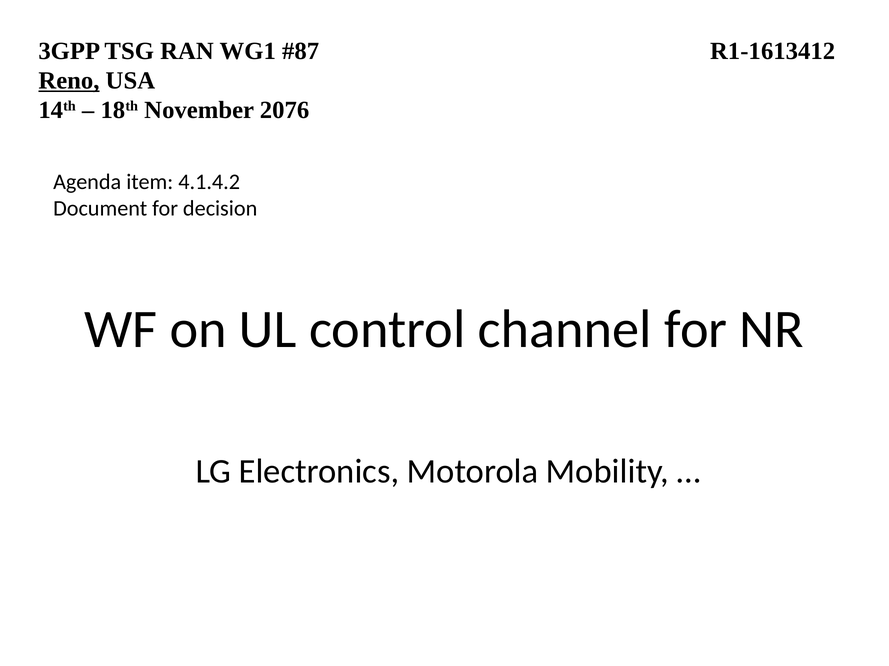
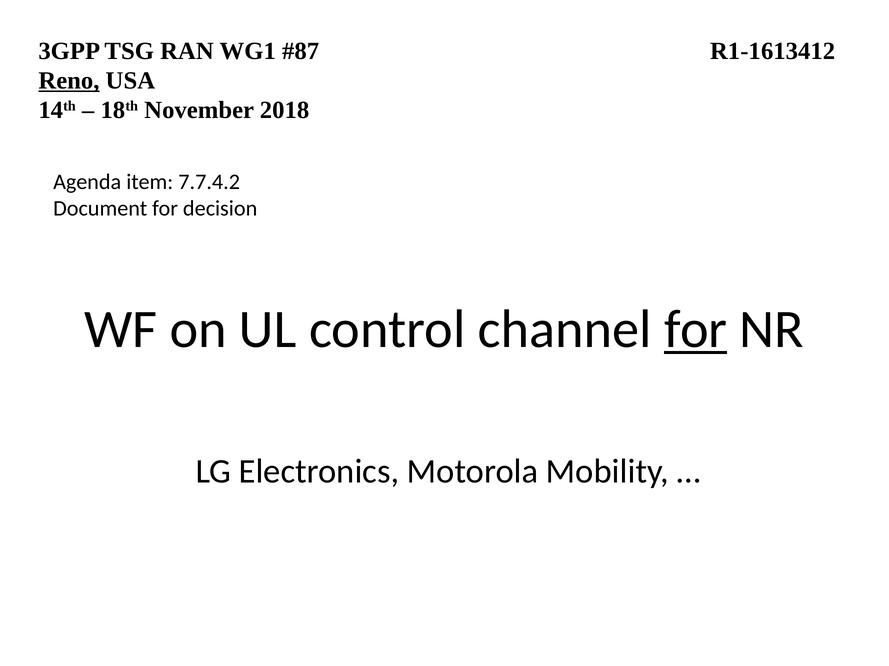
2076: 2076 -> 2018 (285, 110)
4.1.4.2: 4.1.4.2 -> 7.7.4.2 (209, 182)
for underline: none -> present (696, 330)
